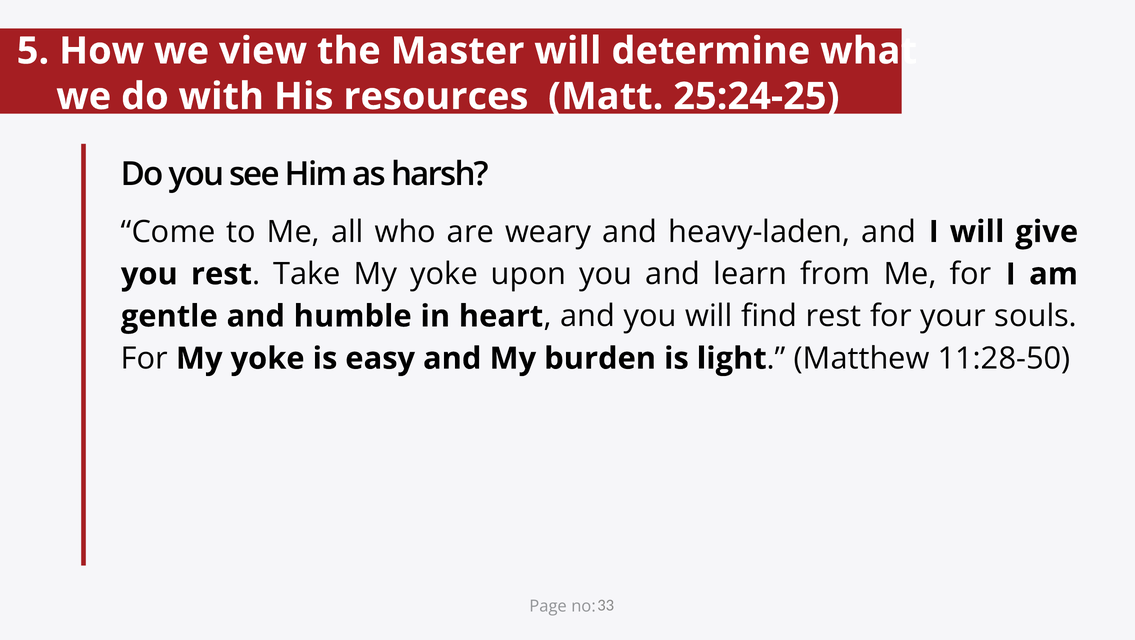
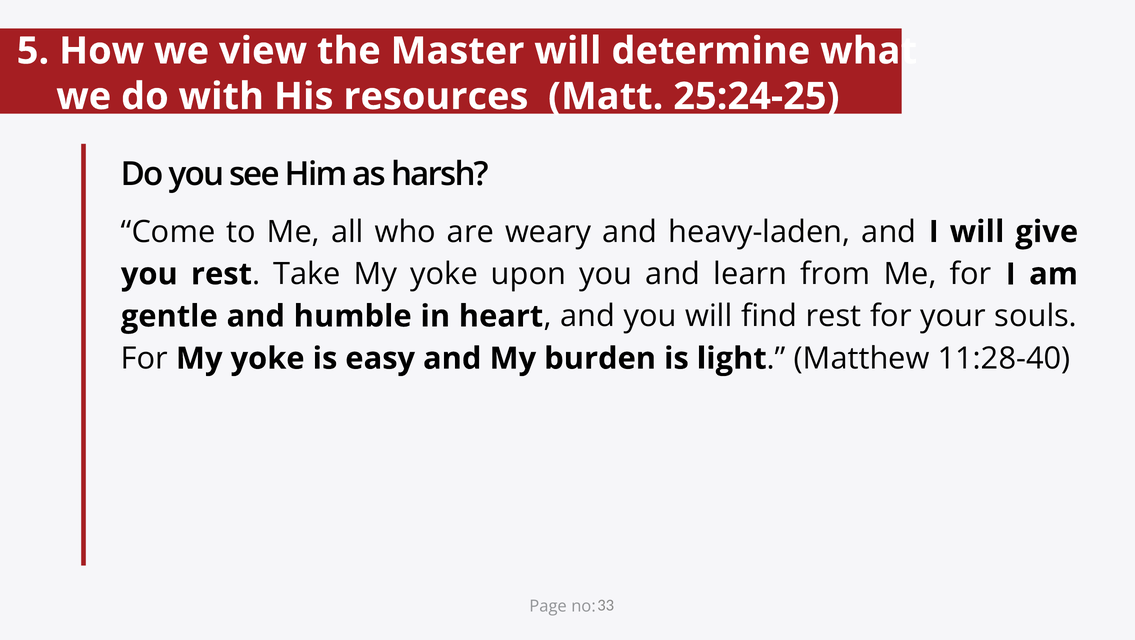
11:28-50: 11:28-50 -> 11:28-40 (1004, 359)
